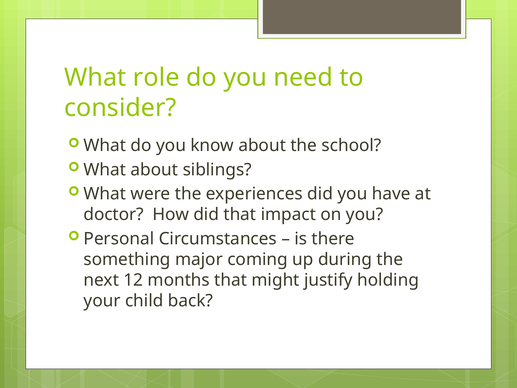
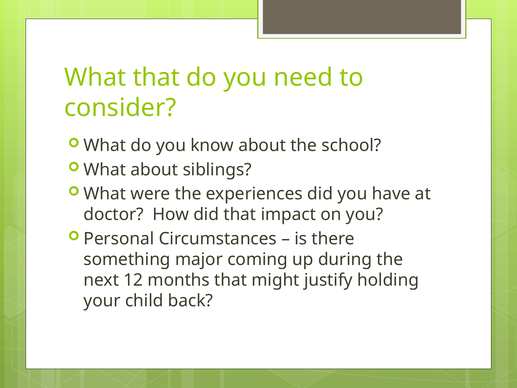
What role: role -> that (156, 78)
